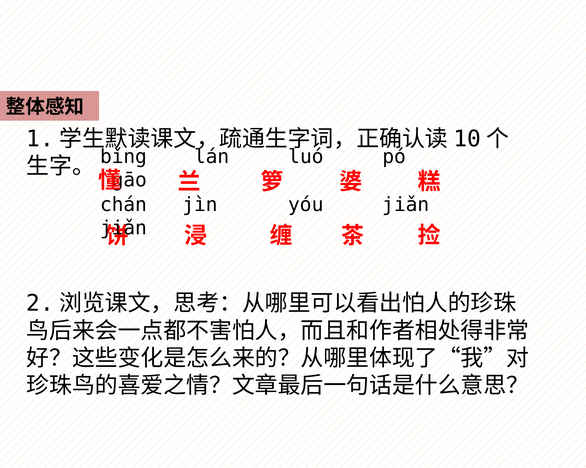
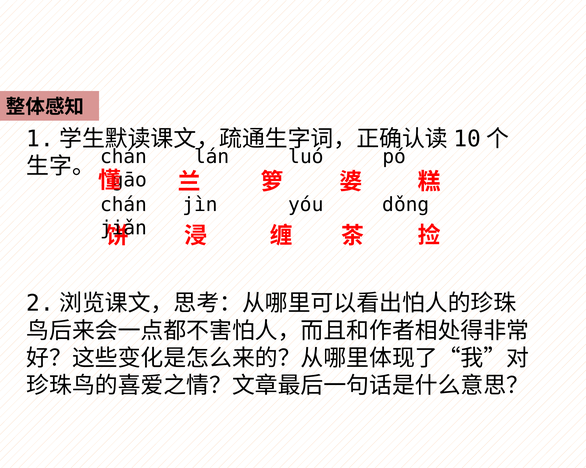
bǐng: bǐng -> chán (124, 157)
yóu jiǎn: jiǎn -> dǒng (406, 205)
